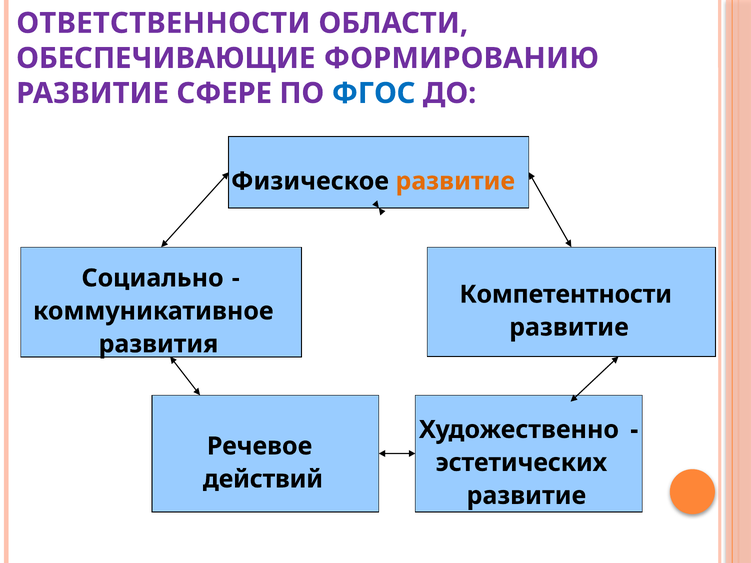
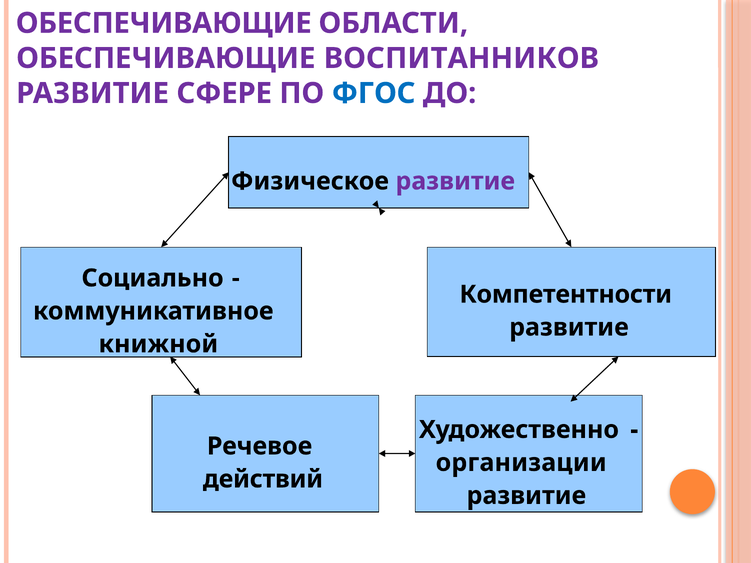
ОТВЕТСТВЕННОСТИ: ОТВЕТСТВЕННОСТИ -> ОБЕСПЕЧИВАЮЩИЕ (164, 23)
ФОРМИРОВАНИЮ: ФОРМИРОВАНИЮ -> ВОСПИТАННИКОВ (461, 58)
развитие colour: orange -> purple (455, 181)
развития: развития -> книжной (158, 344)
эстетических: эстетических -> организации (521, 463)
